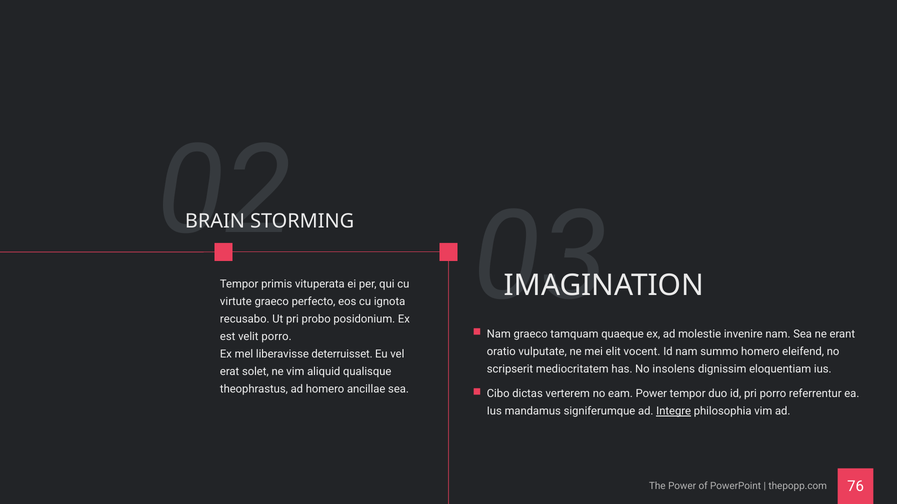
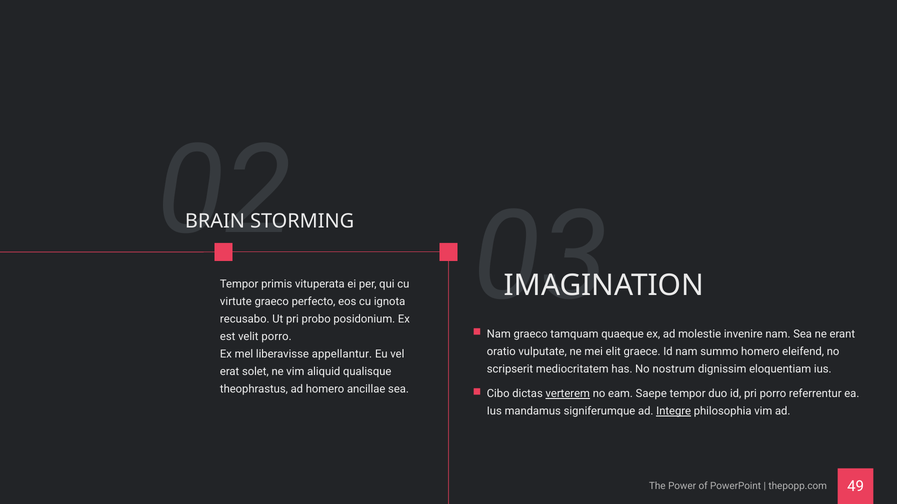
vocent: vocent -> graece (642, 352)
deterruisset: deterruisset -> appellantur (342, 354)
insolens: insolens -> nostrum (674, 369)
verterem underline: none -> present (568, 394)
eam Power: Power -> Saepe (651, 394)
76: 76 -> 49 (856, 487)
